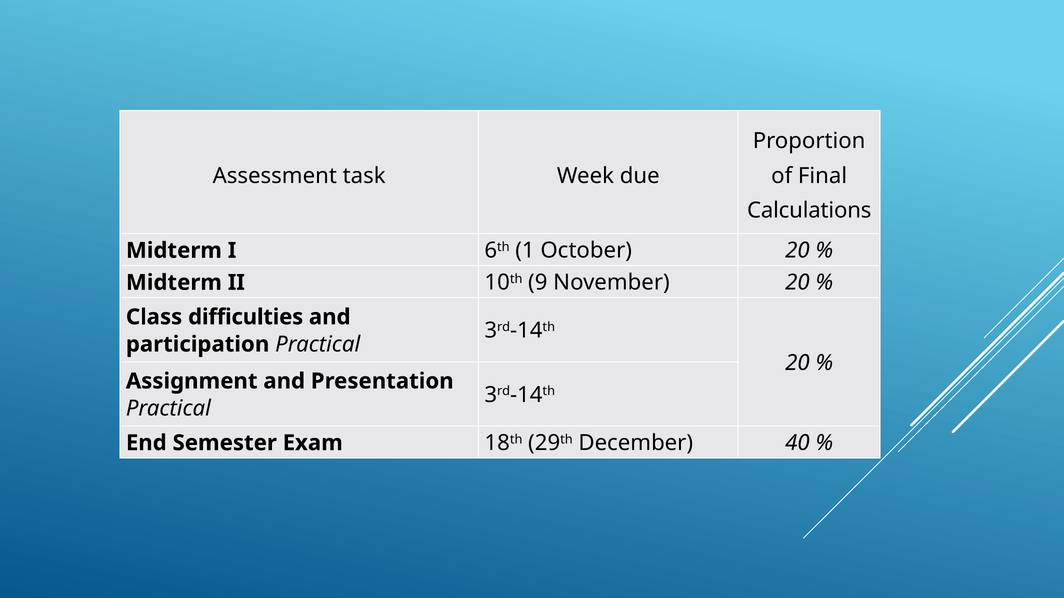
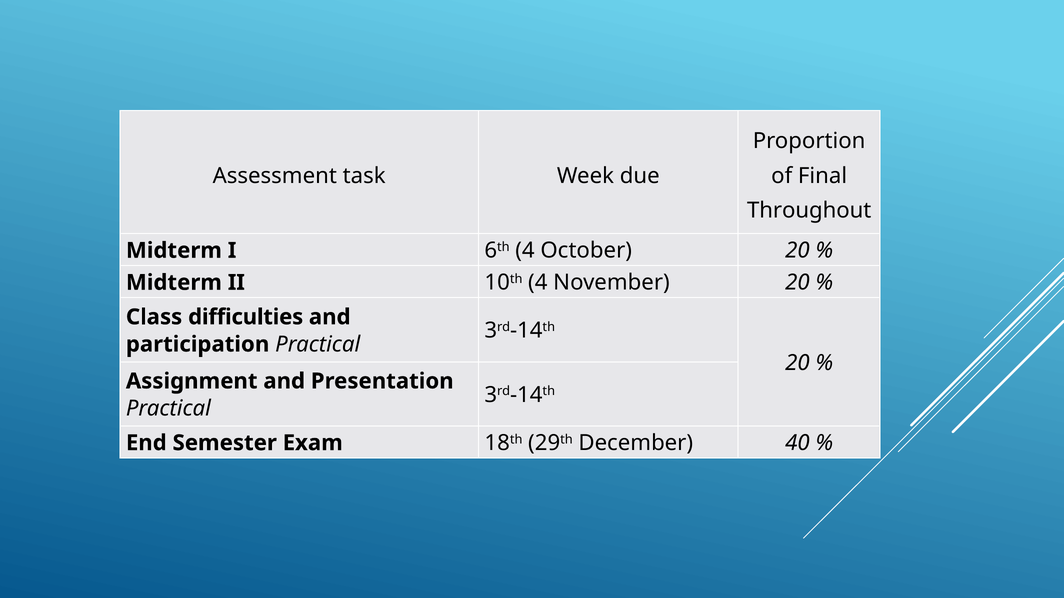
Calculations: Calculations -> Throughout (809, 211)
6th 1: 1 -> 4 (525, 251)
10th 9: 9 -> 4 (538, 283)
